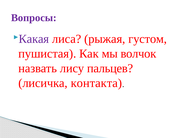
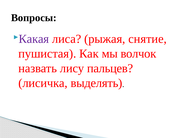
Вопросы colour: purple -> black (34, 18)
густом: густом -> снятие (148, 39)
контакта: контакта -> выделять (96, 83)
